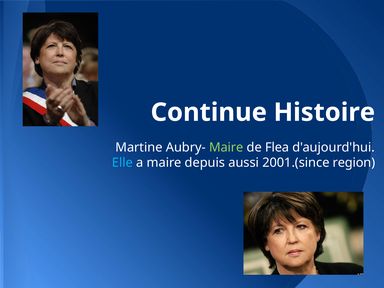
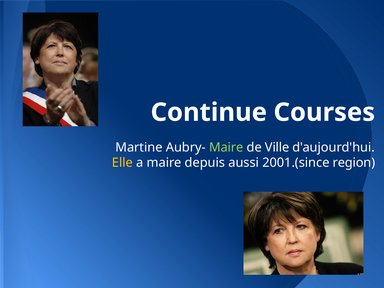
Histoire: Histoire -> Courses (324, 112)
Flea: Flea -> Ville (277, 147)
Elle colour: light blue -> yellow (122, 163)
